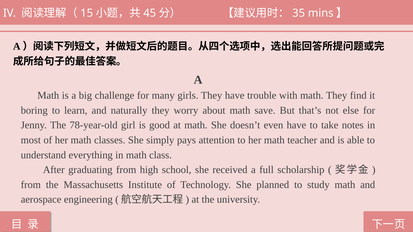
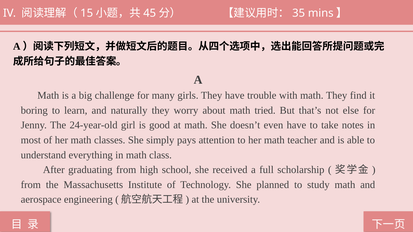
save: save -> tried (265, 111)
78-year-old: 78-year-old -> 24-year-old (94, 125)
